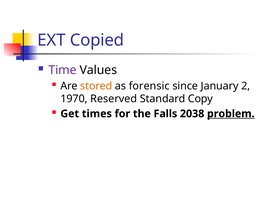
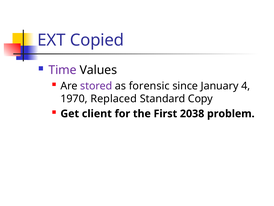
stored colour: orange -> purple (96, 86)
2: 2 -> 4 (246, 86)
Reserved: Reserved -> Replaced (114, 99)
times: times -> client (97, 113)
Falls: Falls -> First (165, 113)
problem underline: present -> none (231, 113)
